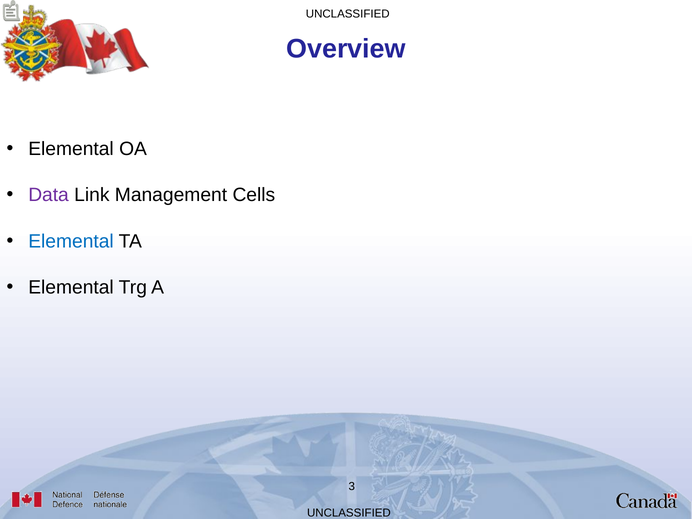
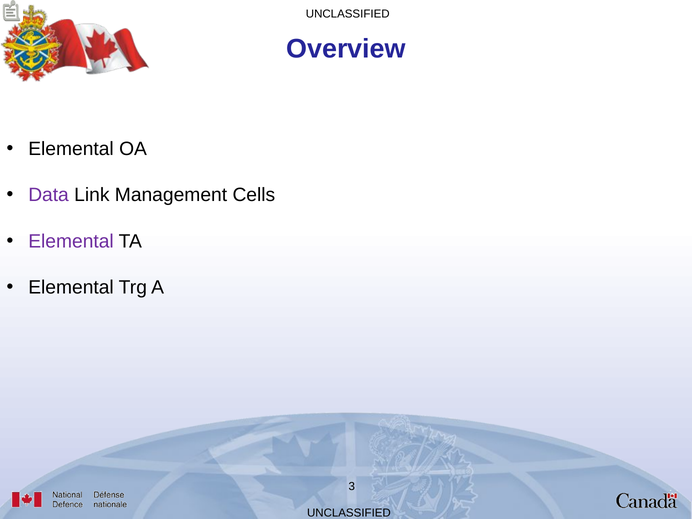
Elemental colour: blue -> purple (71, 241)
